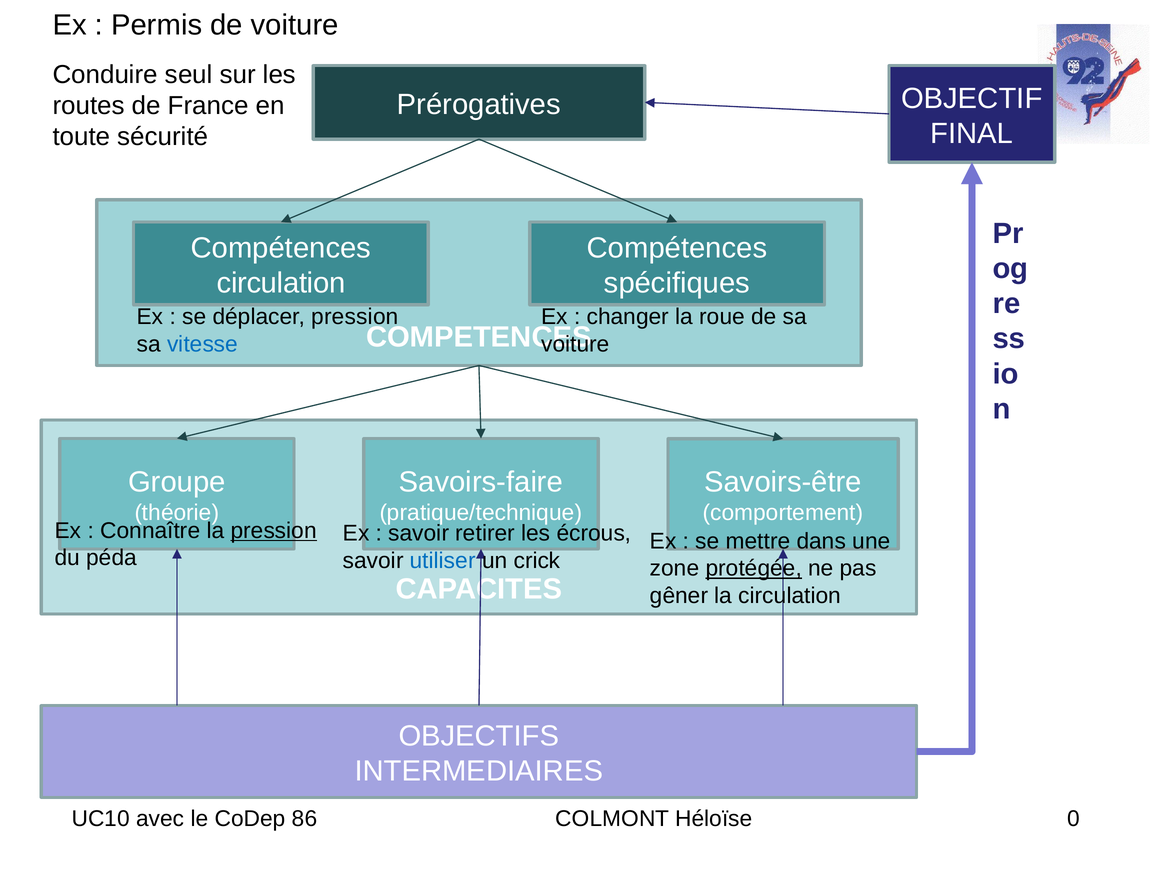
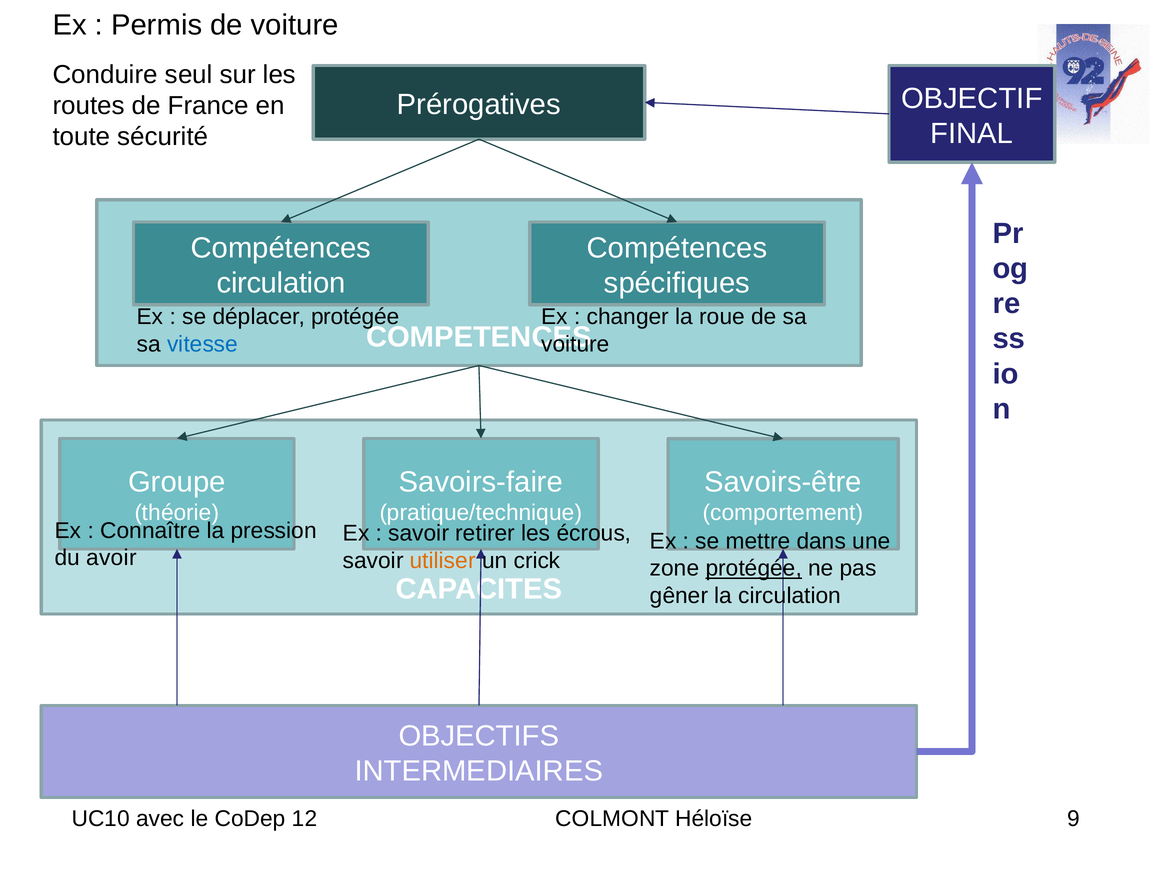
déplacer pression: pression -> protégée (355, 317)
pression underline: present -> none (274, 531)
péda: péda -> avoir (112, 558)
utiliser colour: blue -> orange (443, 561)
86: 86 -> 12 (305, 819)
0: 0 -> 9 (1074, 819)
